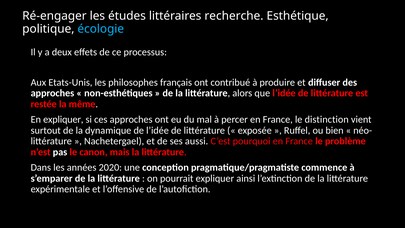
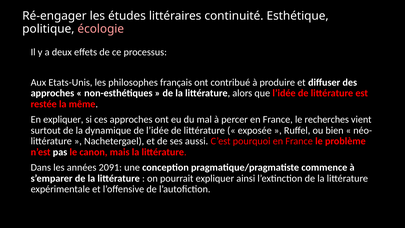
recherche: recherche -> continuité (234, 16)
écologie colour: light blue -> pink (101, 29)
distinction: distinction -> recherches (327, 119)
2020: 2020 -> 2091 (110, 167)
